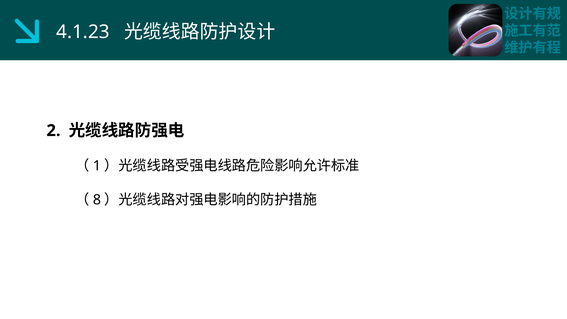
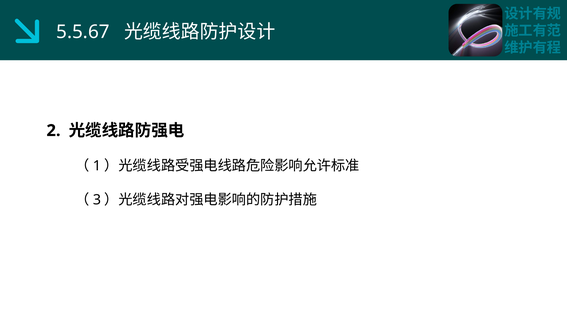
4.1.23: 4.1.23 -> 5.5.67 (83, 32)
8: 8 -> 3 (97, 200)
